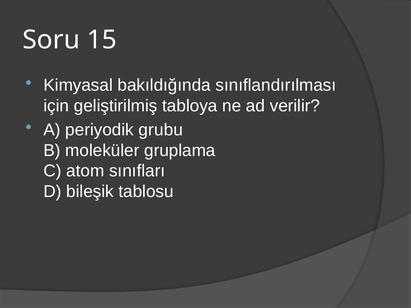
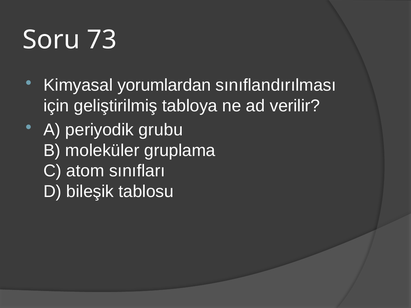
15: 15 -> 73 (102, 40)
bakıldığında: bakıldığında -> yorumlardan (164, 85)
